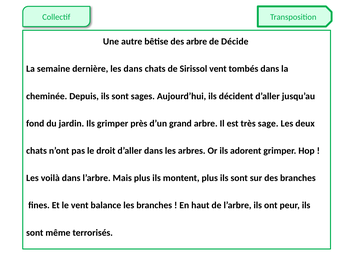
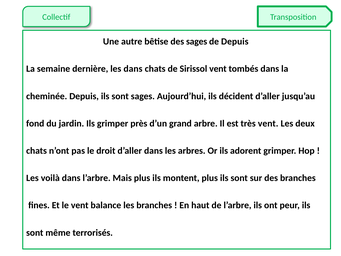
des arbre: arbre -> sages (197, 41)
de Décide: Décide -> Depuis (235, 41)
très sage: sage -> vent (268, 123)
